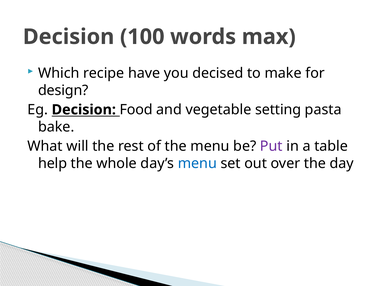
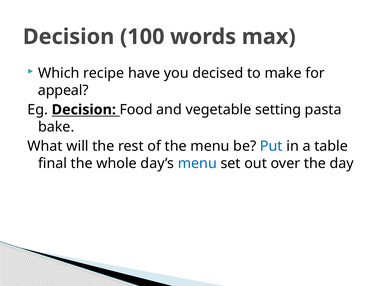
design: design -> appeal (63, 90)
Put colour: purple -> blue (271, 146)
help: help -> final (53, 163)
